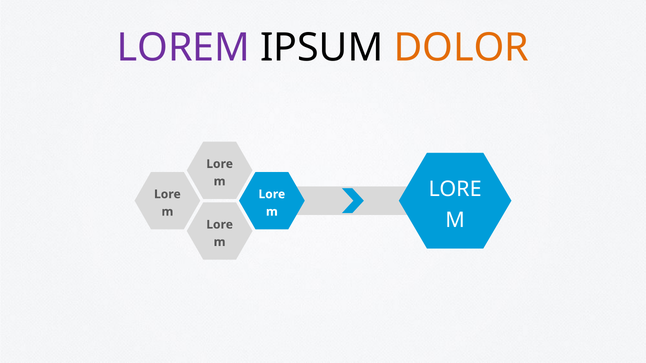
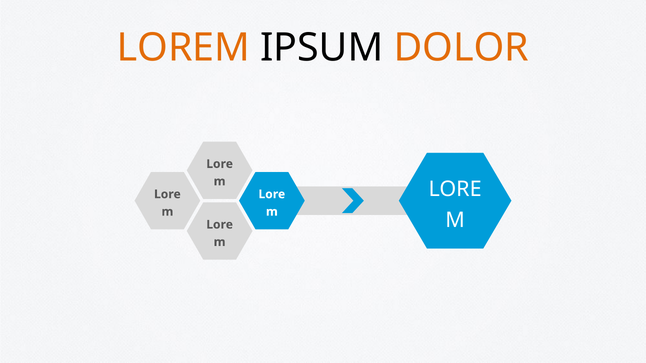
LOREM colour: purple -> orange (183, 48)
